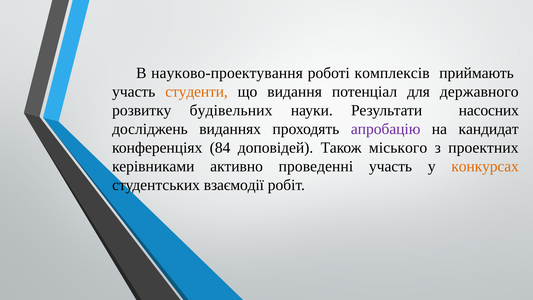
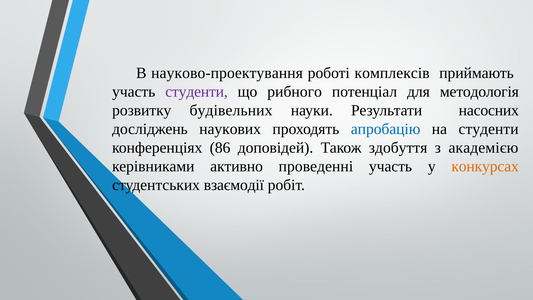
студенти colour: orange -> purple (197, 92)
видання: видання -> рибного (295, 92)
державного: державного -> методологія (479, 92)
виданнях: виданнях -> наукових (230, 129)
апробацію colour: purple -> blue (386, 129)
на кандидат: кандидат -> студенти (489, 129)
84: 84 -> 86 (220, 148)
міського: міського -> здобуття (398, 148)
проектних: проектних -> академією (483, 148)
